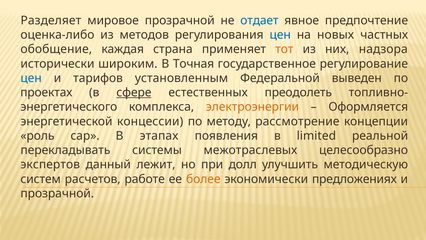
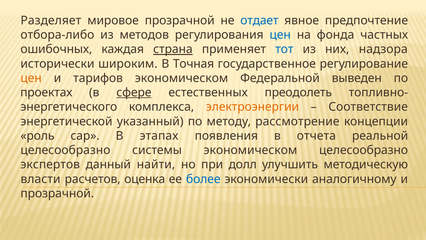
оценка-либо: оценка-либо -> отбора-либо (57, 35)
новых: новых -> фонда (336, 35)
обобщение: обобщение -> ошибочных (56, 49)
страна underline: none -> present (173, 49)
тот colour: orange -> blue (284, 49)
цен colour: blue -> orange (31, 78)
тарифов установленным: установленным -> экономическом (182, 78)
Оформляется: Оформляется -> Соответствие (368, 107)
концессии: концессии -> указанный (150, 121)
limited: limited -> отчета (316, 136)
перекладывать: перекладывать -> целесообразно (65, 150)
системы межотраслевых: межотраслевых -> экономическом (250, 150)
лежит: лежит -> найти (156, 164)
систем: систем -> власти (41, 179)
работе: работе -> оценка (145, 179)
более colour: orange -> blue (203, 179)
предложениях: предложениях -> аналогичному (354, 179)
